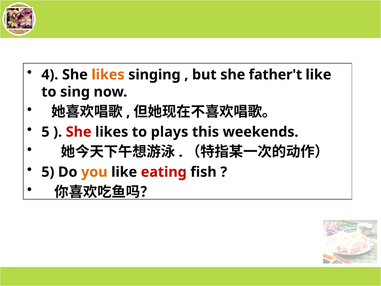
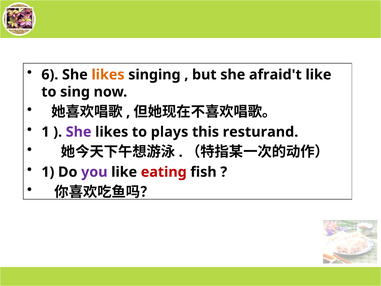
4: 4 -> 6 (50, 75)
father't: father't -> afraid't (275, 75)
5: 5 -> 1 (45, 132)
She colour: red -> purple (79, 132)
weekends: weekends -> resturand (260, 132)
5: 5 -> 1 (48, 172)
you colour: orange -> purple (94, 172)
